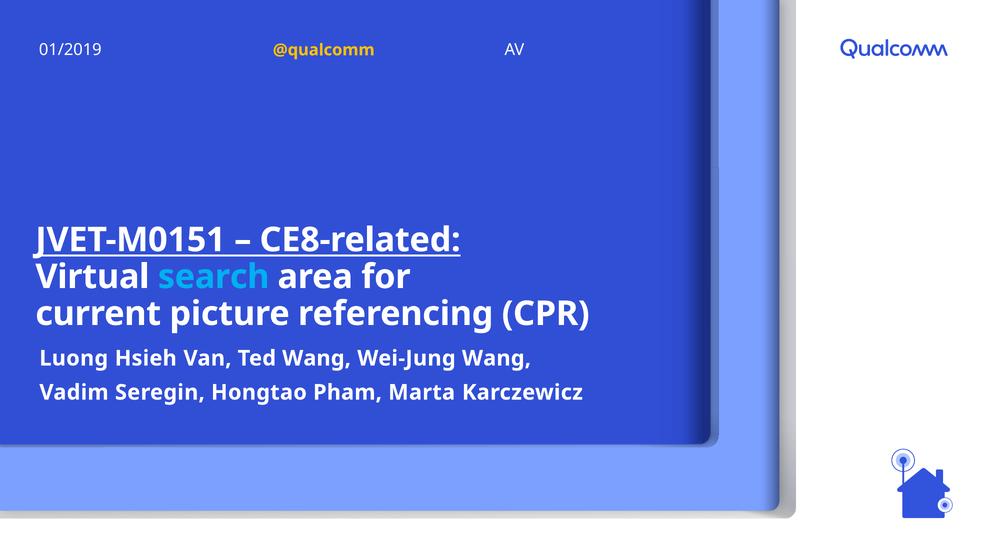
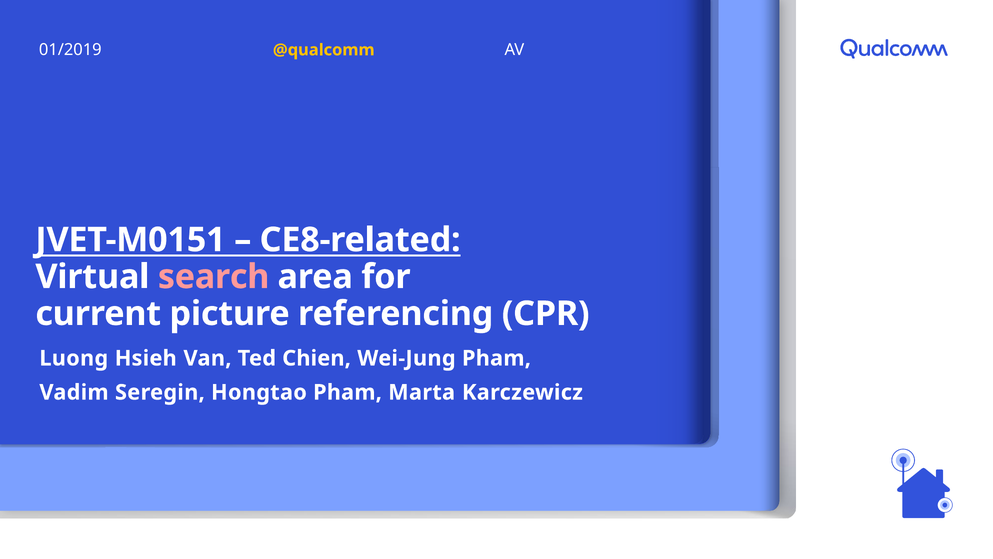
search colour: light blue -> pink (214, 277)
Ted Wang: Wang -> Chien (317, 358)
Wei-Jung Wang: Wang -> Pham (496, 358)
